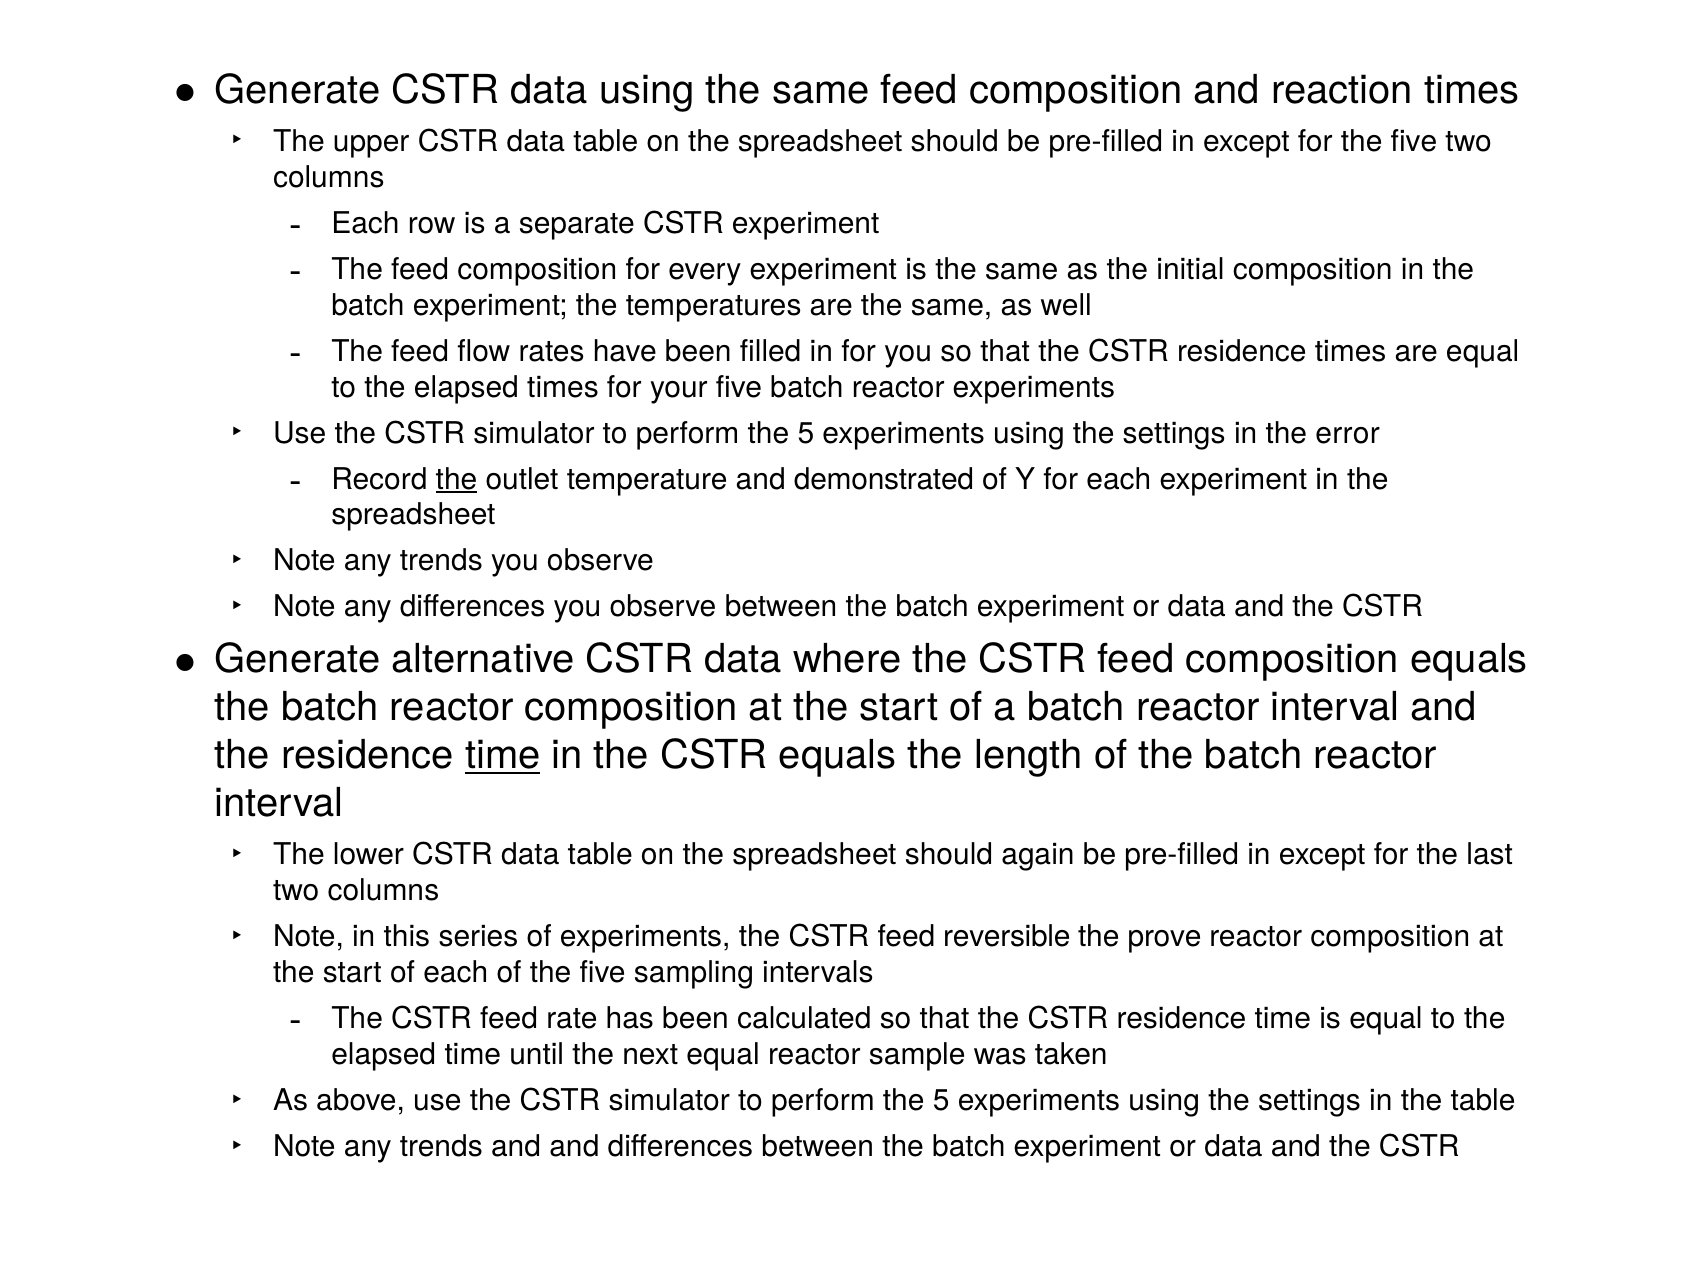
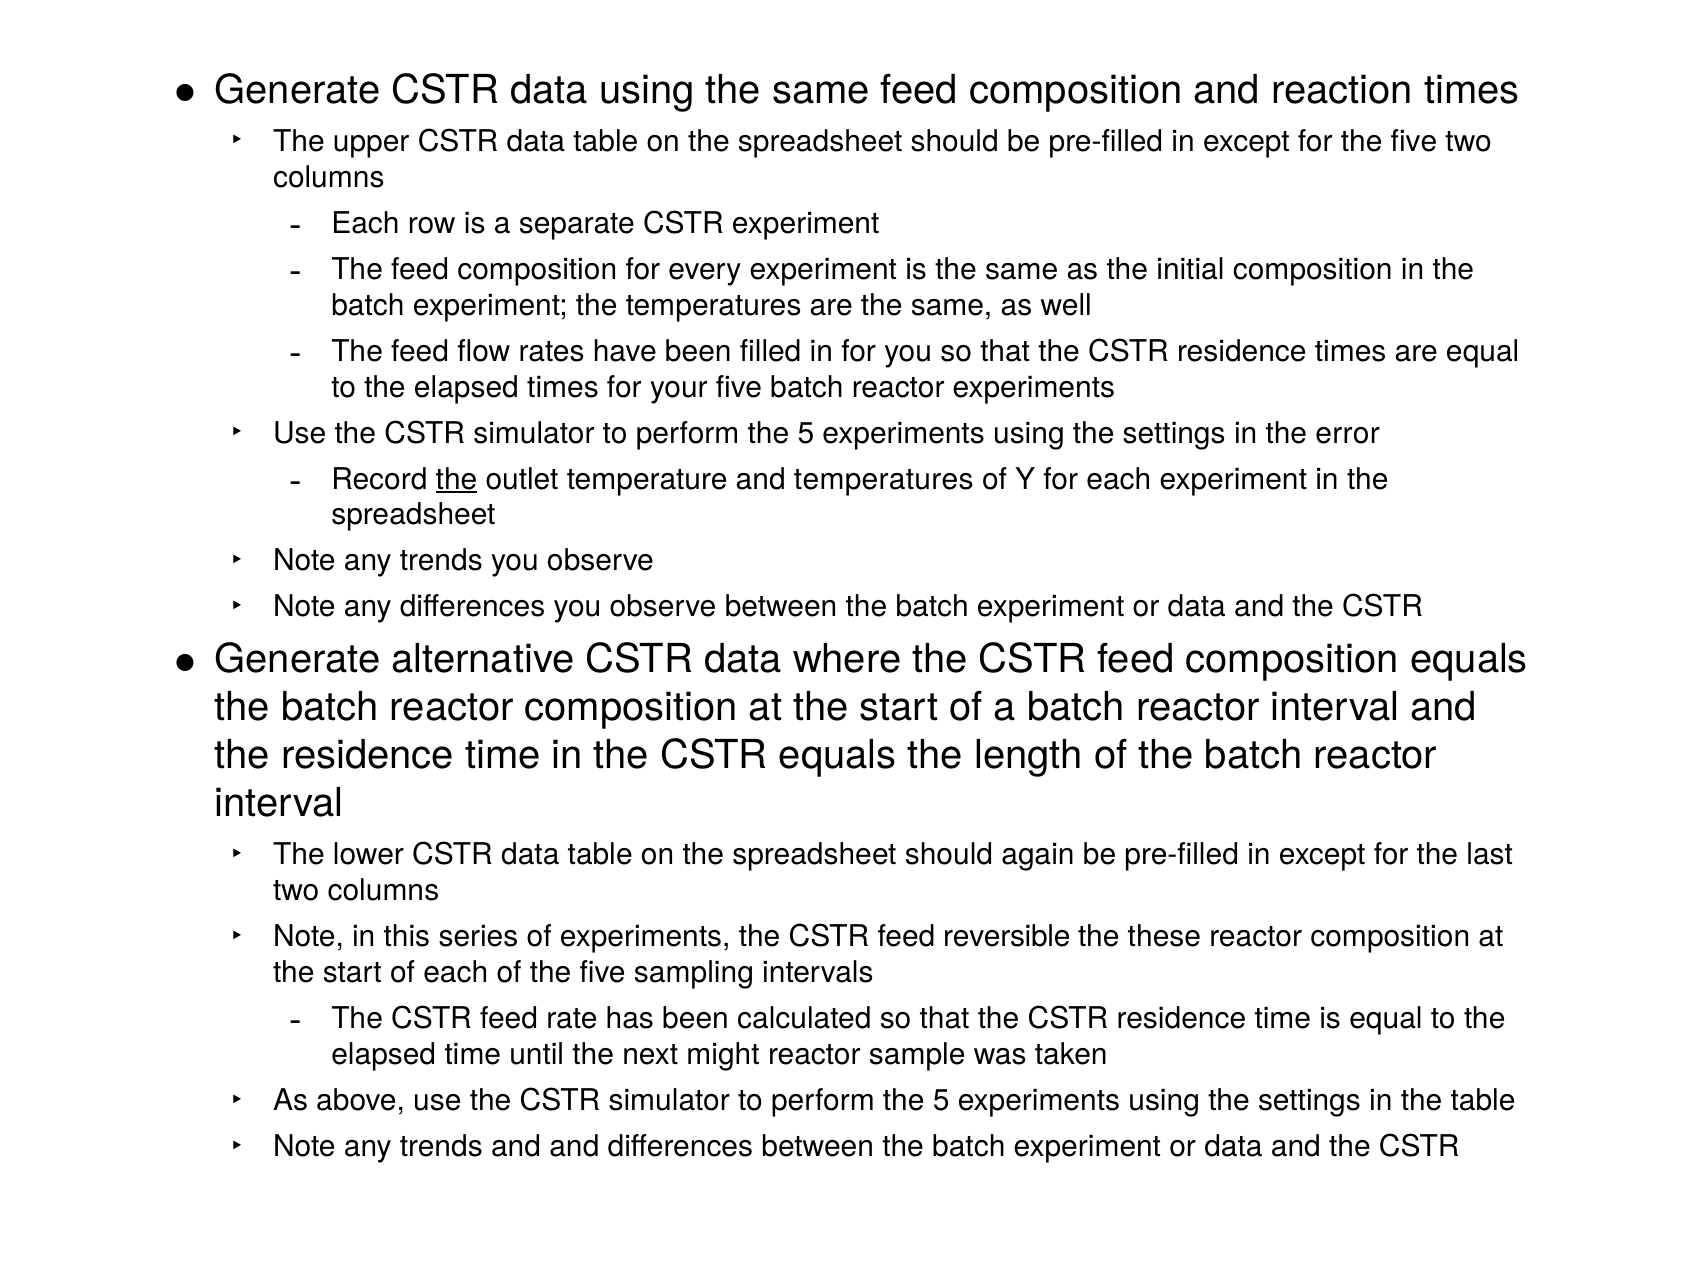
and demonstrated: demonstrated -> temperatures (884, 479)
time underline: present -> none (503, 756)
prove: prove -> these (1164, 937)
next equal: equal -> might (723, 1055)
